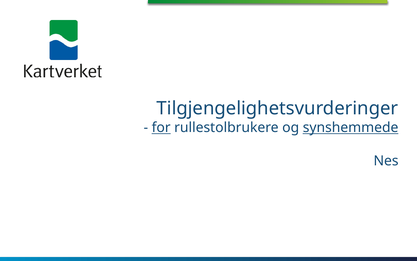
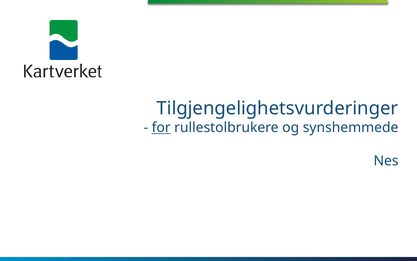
synshemmede underline: present -> none (351, 127)
